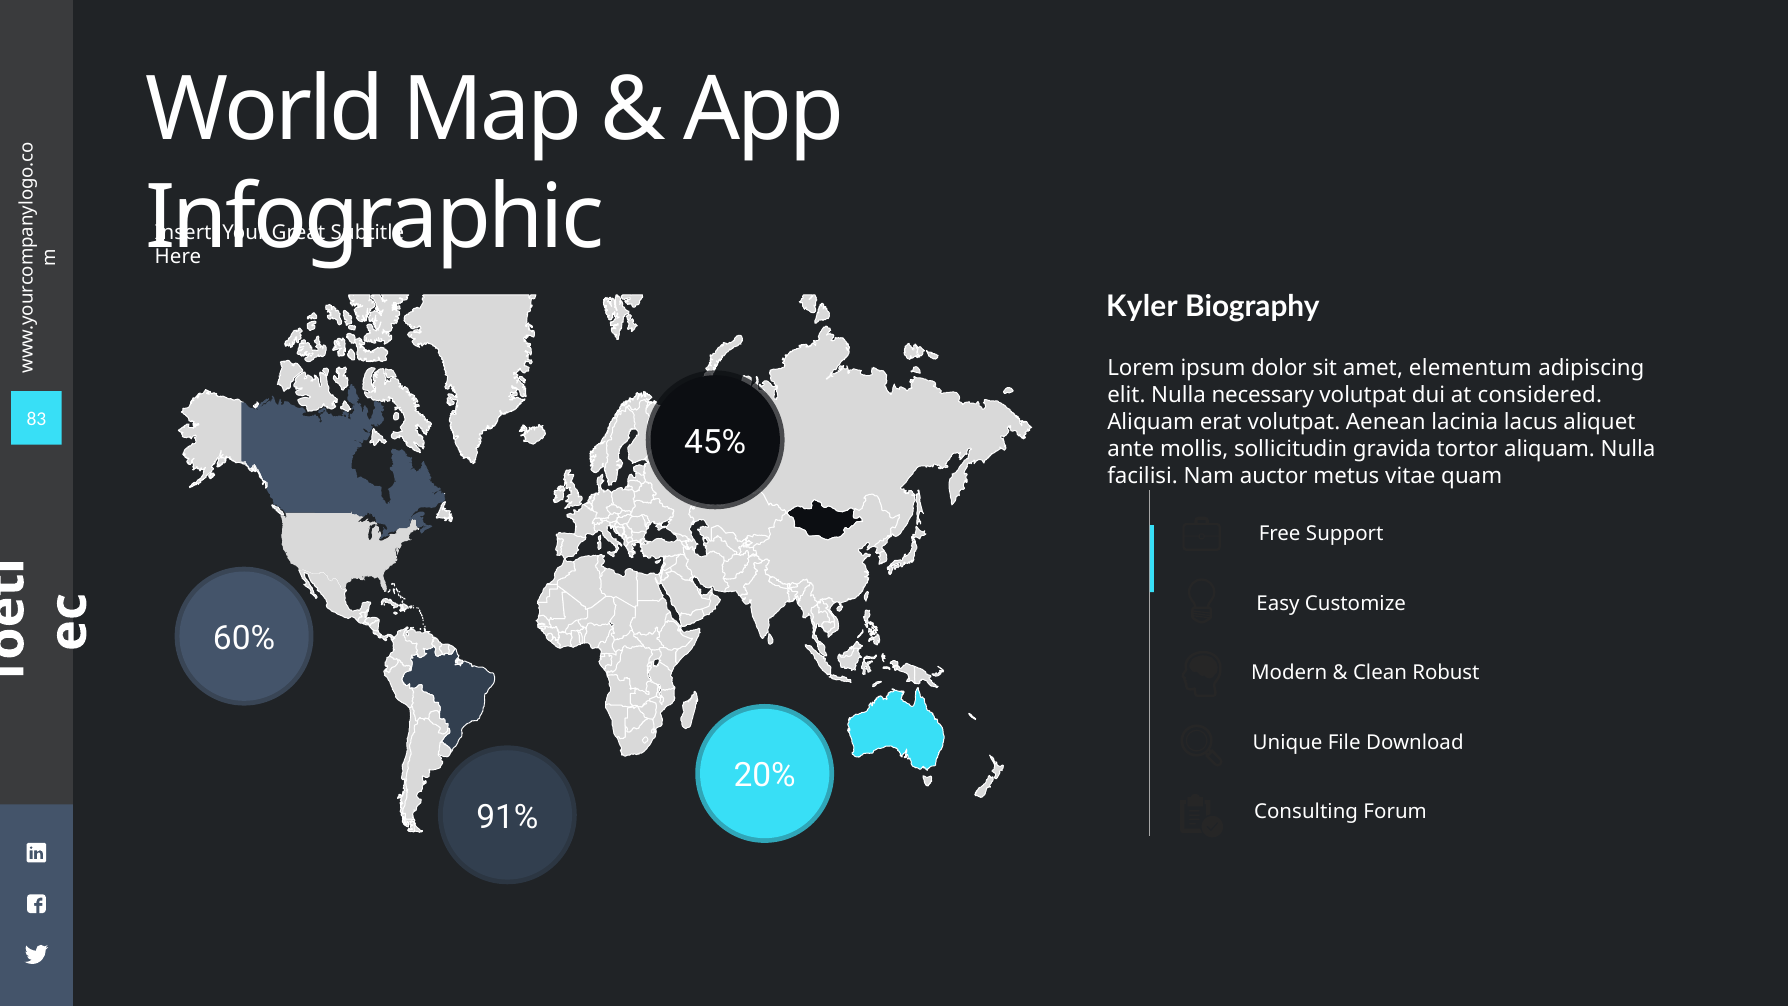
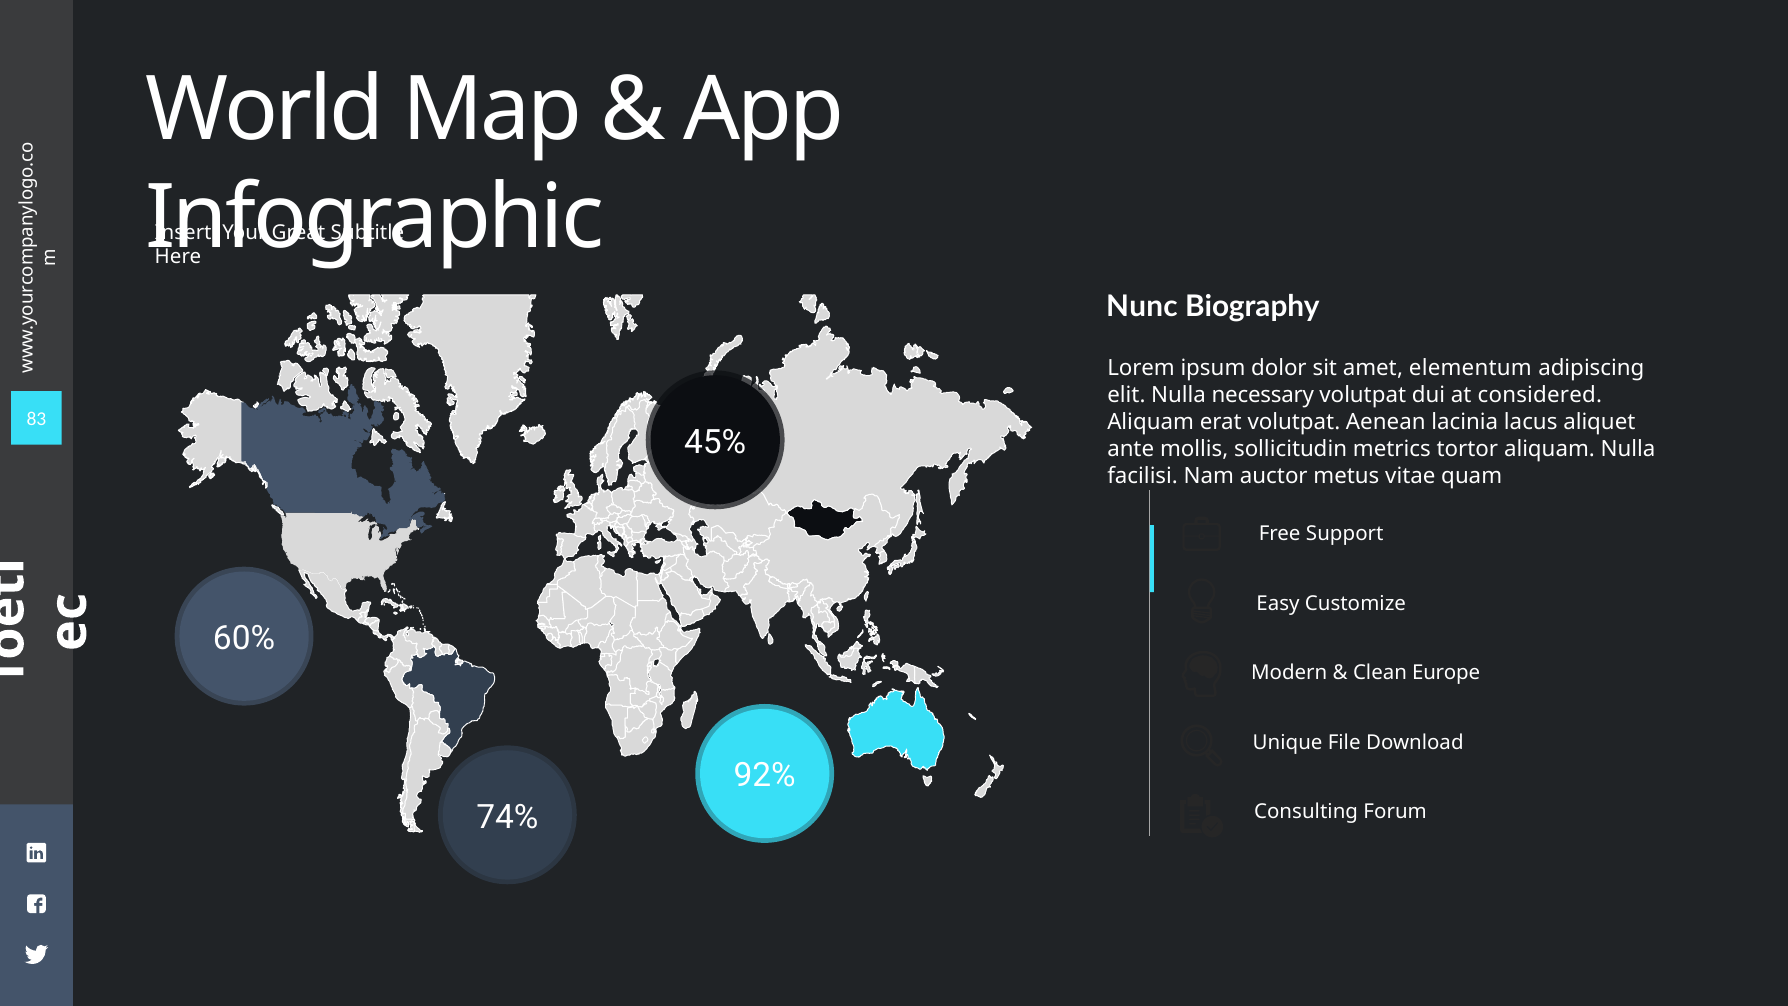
Kyler: Kyler -> Nunc (1142, 307)
gravida: gravida -> metrics (1392, 449)
Robust: Robust -> Europe (1446, 673)
20%: 20% -> 92% (765, 776)
91%: 91% -> 74% (507, 817)
